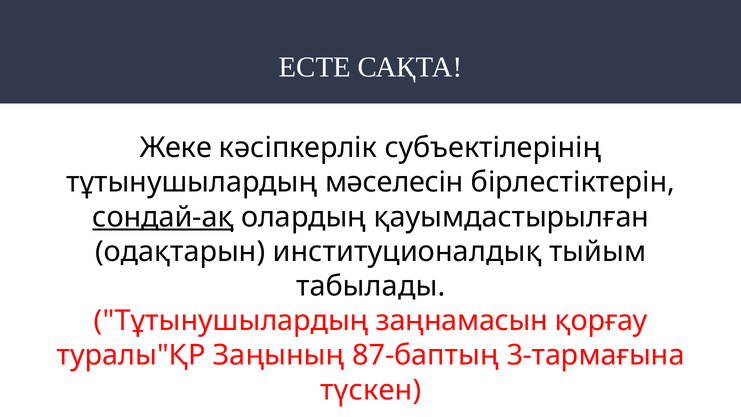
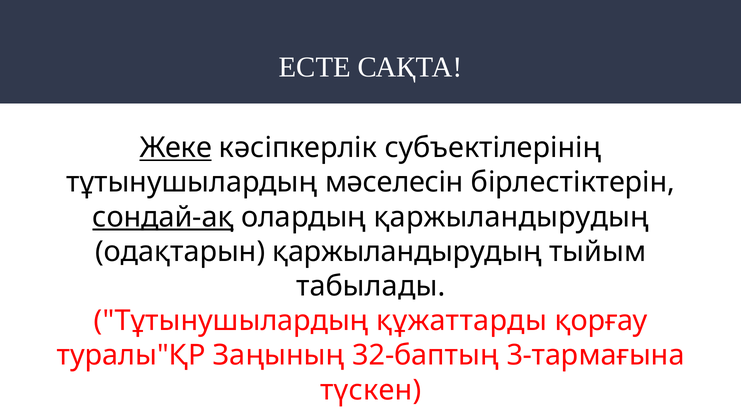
Жеке underline: none -> present (176, 148)
олардың қауымдастырылған: қауымдастырылған -> қаржыландырудың (511, 217)
одақтарын институционалдық: институционалдық -> қаржыландырудың (407, 252)
заңнамасын: заңнамасын -> құжаттарды (462, 321)
87-баптың: 87-баптың -> 32-баптың (426, 355)
